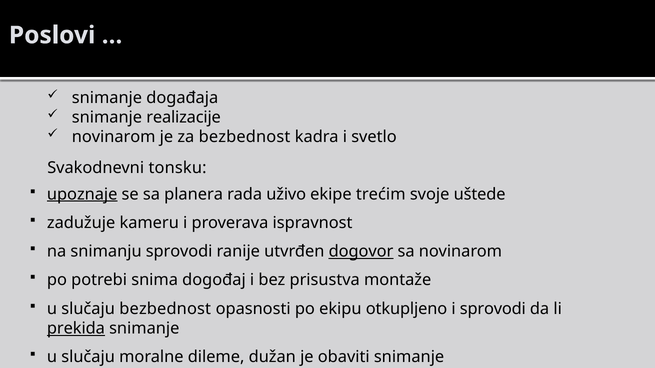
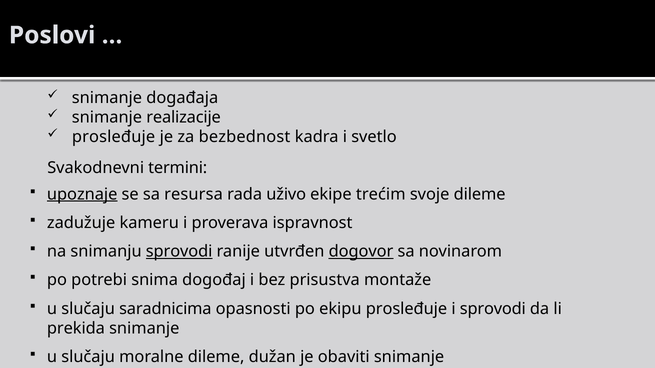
novinarom: novinarom -> prosleđuje (114, 137)
tonsku: tonsku -> termini (178, 168)
planera: planera -> resursa (194, 194)
svoje uštede: uštede -> dileme (480, 194)
sprovodi underline: none -> present (179, 252)
slučaju bezbednost: bezbednost -> saradnicima (165, 309)
ekipu otkupljeno: otkupljeno -> prosleđuje (406, 309)
prekida underline: present -> none (76, 329)
